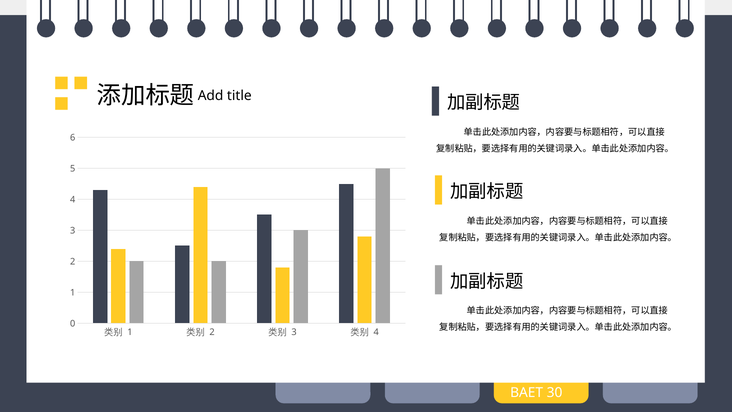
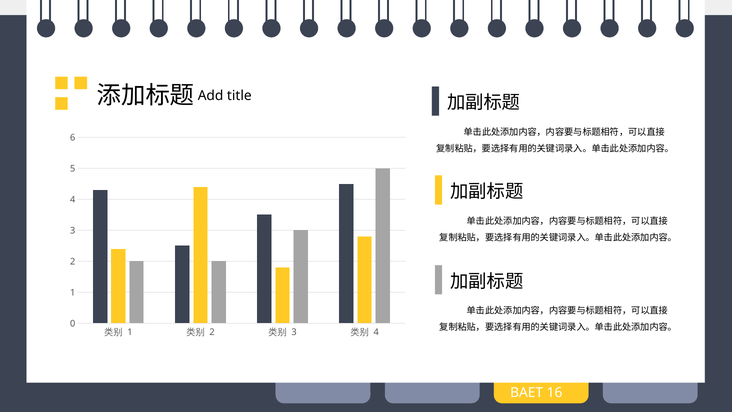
30: 30 -> 16 (555, 392)
